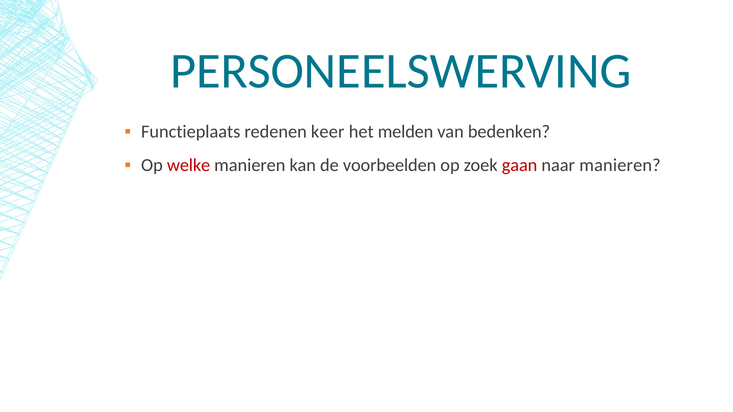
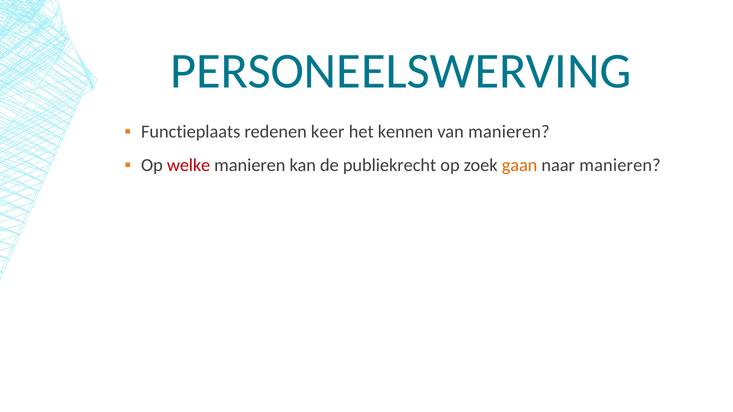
melden: melden -> kennen (405, 132)
van bedenken: bedenken -> manieren (509, 132)
voorbeelden: voorbeelden -> publiekrecht (390, 166)
gaan colour: red -> orange (520, 166)
